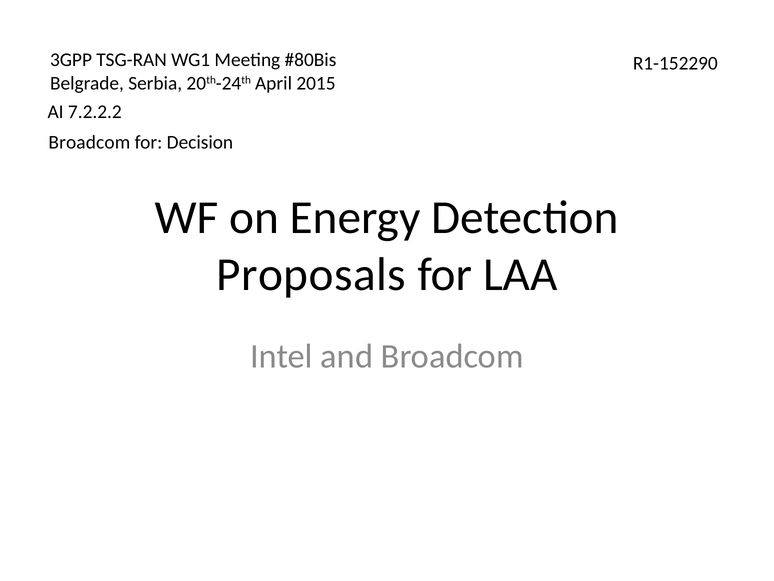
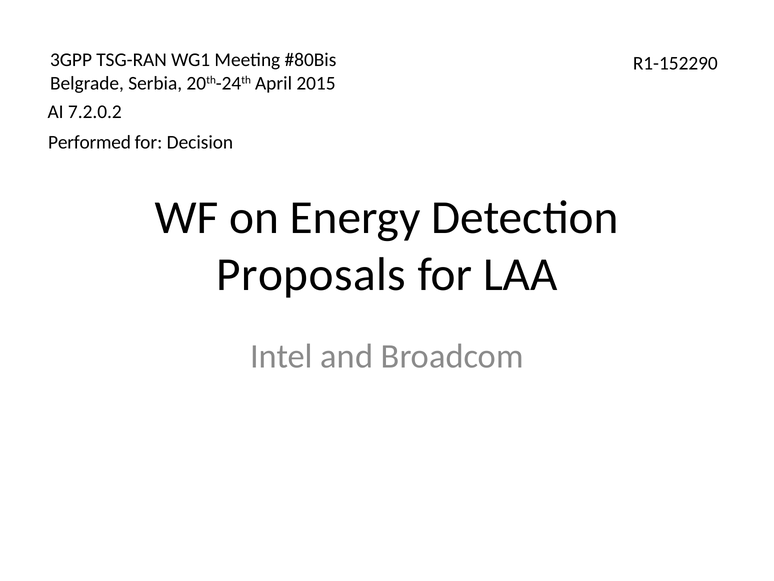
7.2.2.2: 7.2.2.2 -> 7.2.0.2 (95, 112)
Broadcom: Broadcom -> Performed (90, 142)
